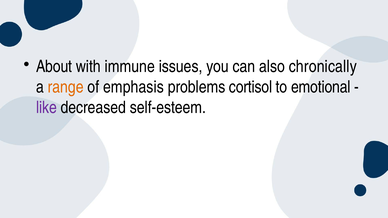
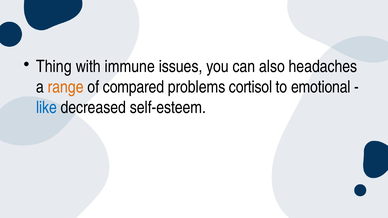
About: About -> Thing (54, 66)
chronically: chronically -> headaches (323, 66)
emphasis: emphasis -> compared (134, 87)
like colour: purple -> blue (46, 108)
